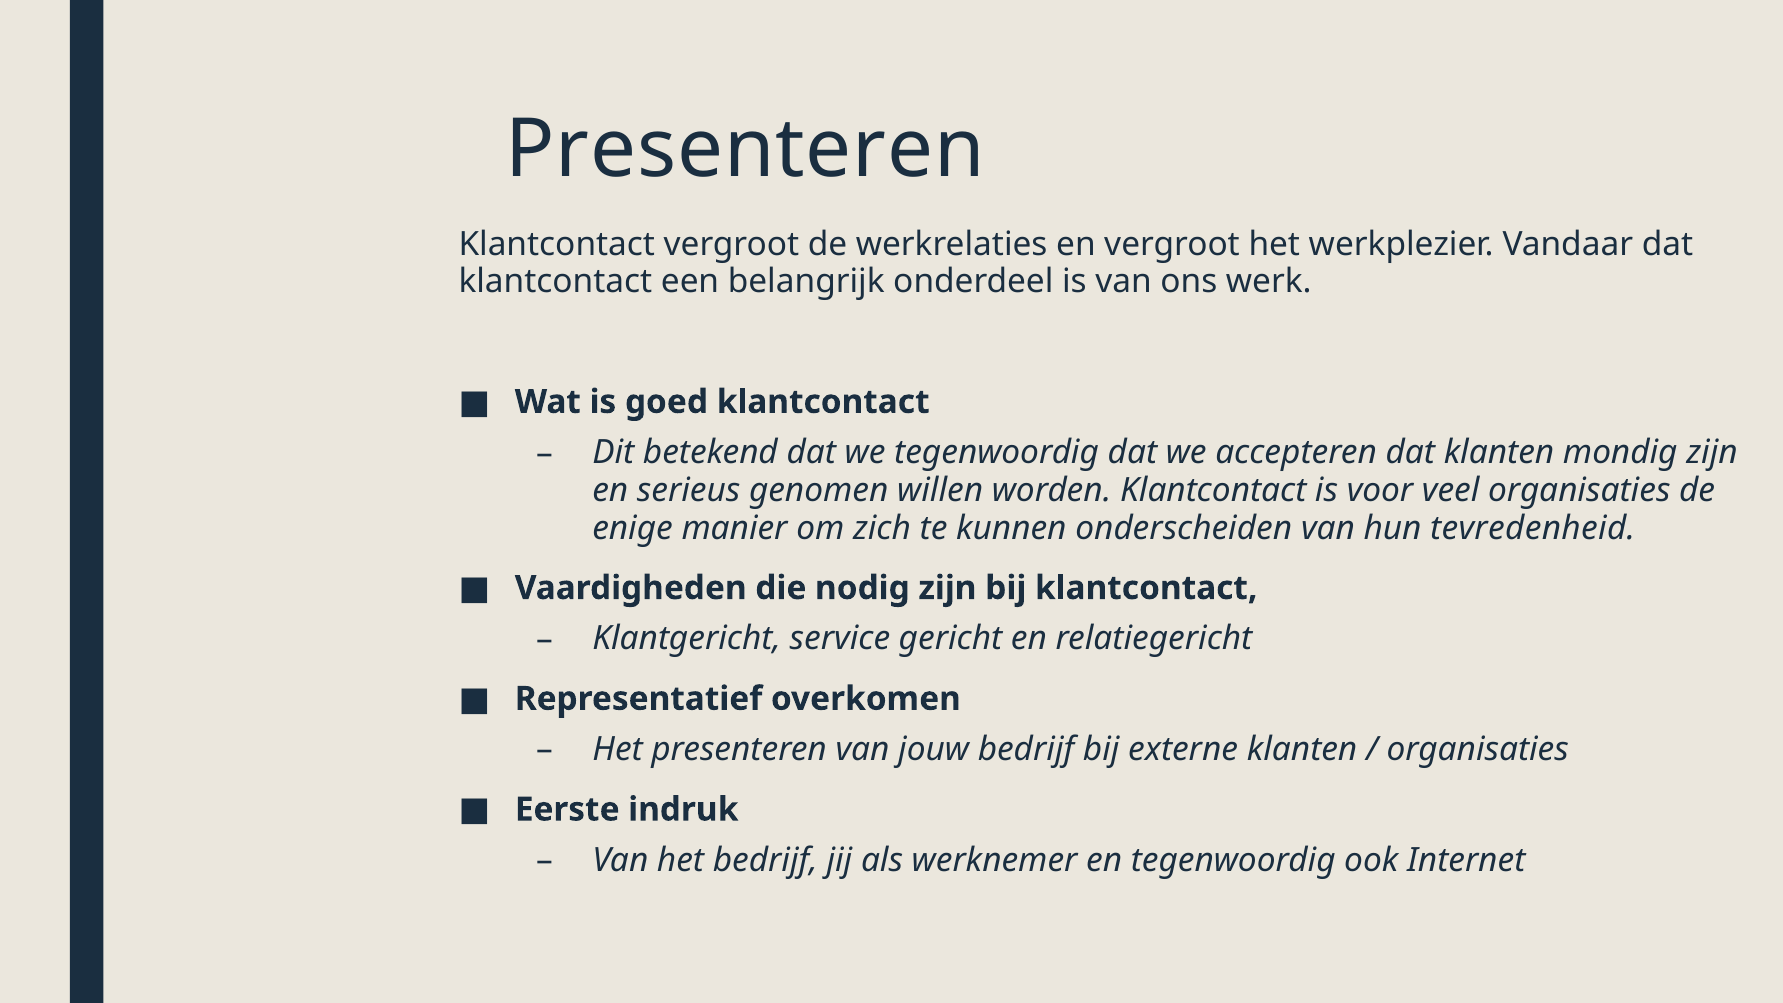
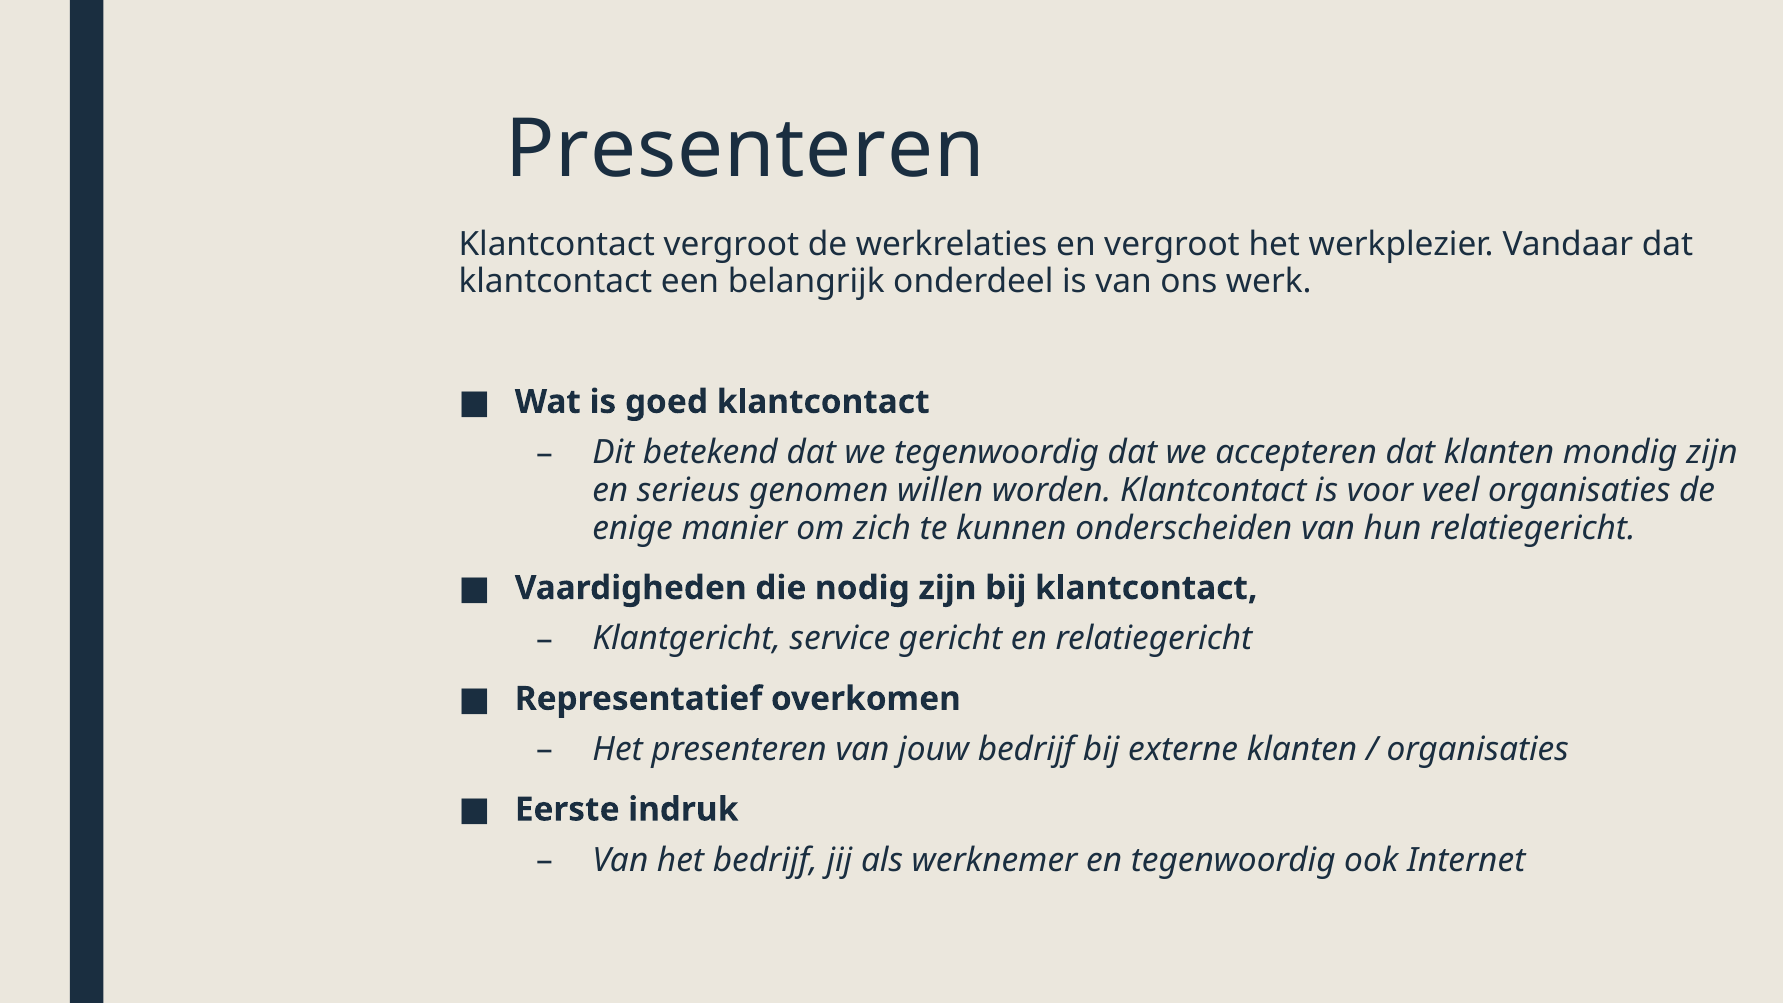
hun tevredenheid: tevredenheid -> relatiegericht (1533, 528)
